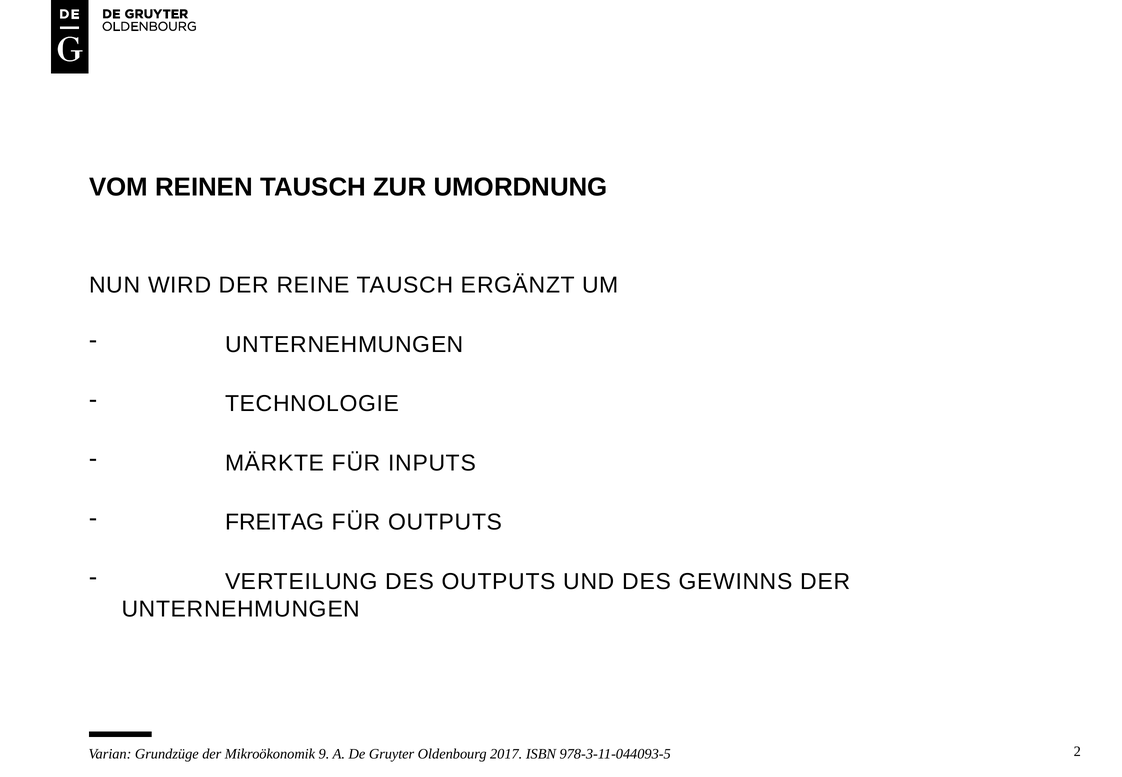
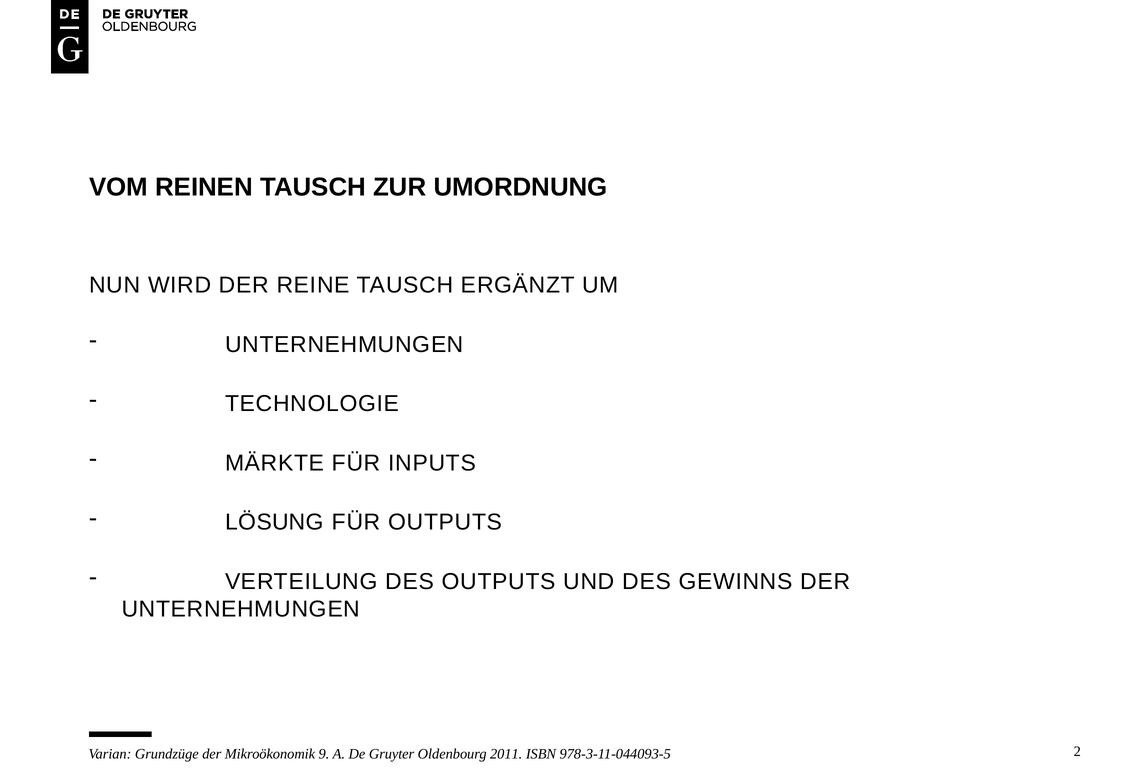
FREITAG: FREITAG -> LÖSUNG (275, 522)
2017: 2017 -> 2011 (506, 754)
